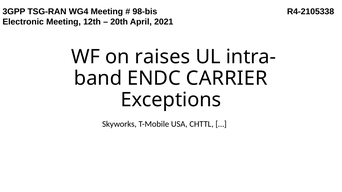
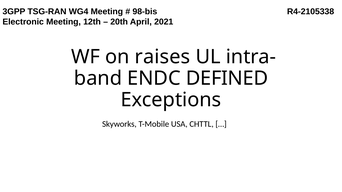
CARRIER: CARRIER -> DEFINED (227, 78)
